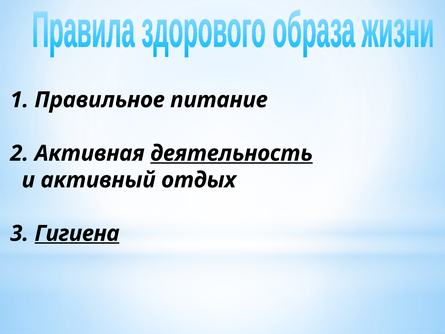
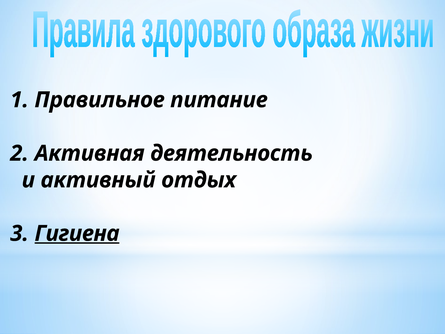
деятельность underline: present -> none (232, 153)
